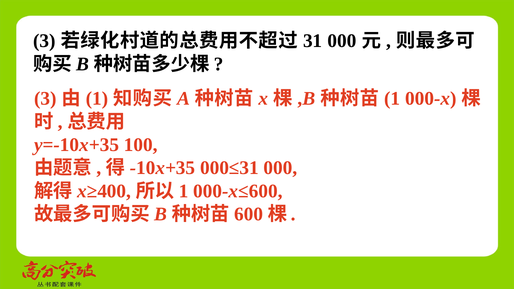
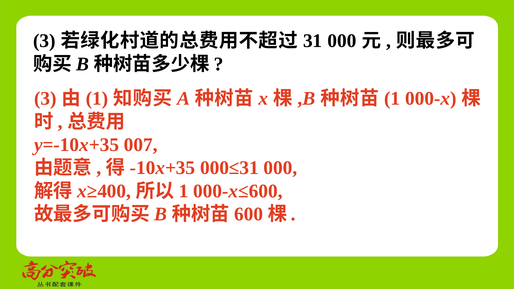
100: 100 -> 007 (141, 145)
